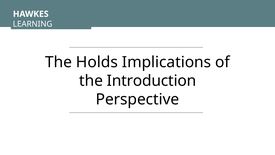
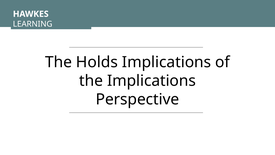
the Introduction: Introduction -> Implications (151, 81)
